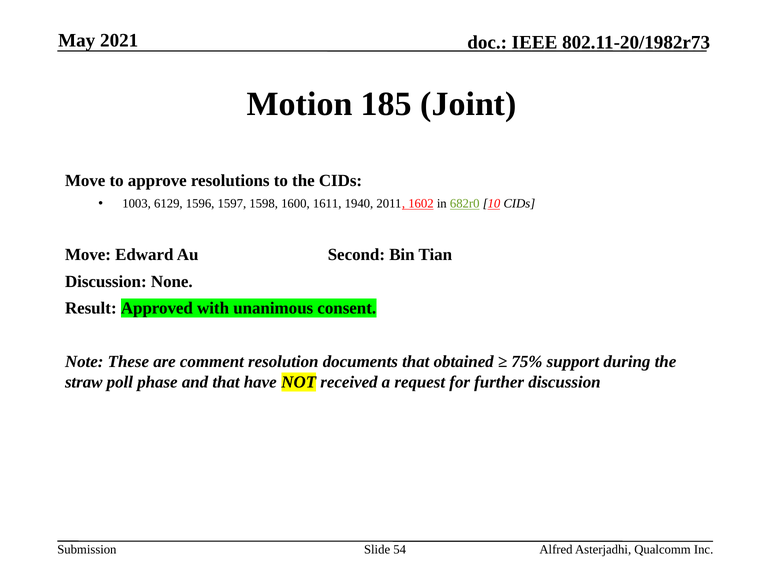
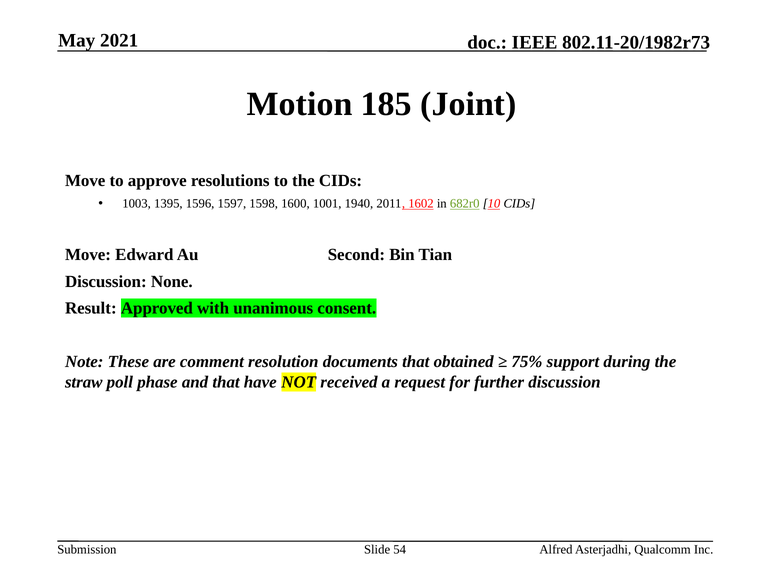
6129: 6129 -> 1395 (168, 204)
1611: 1611 -> 1001 (327, 204)
